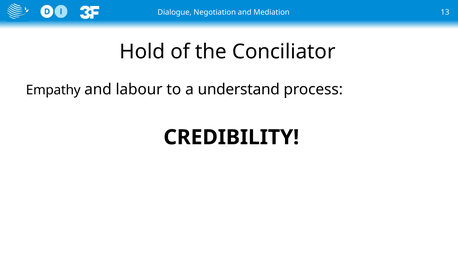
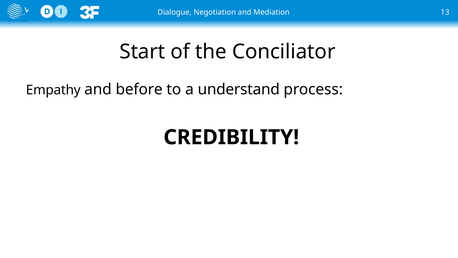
Hold: Hold -> Start (142, 52)
labour: labour -> before (139, 89)
